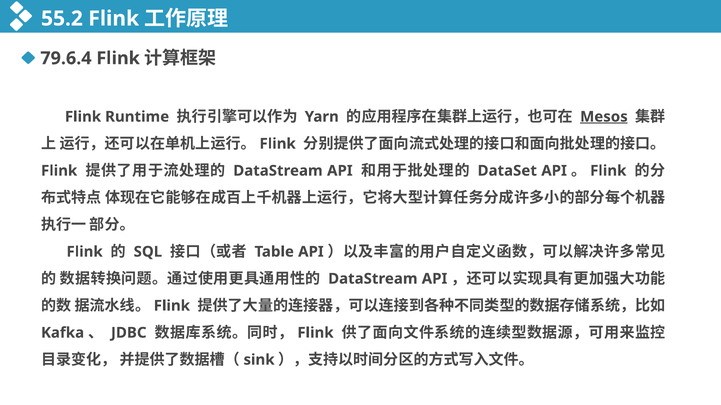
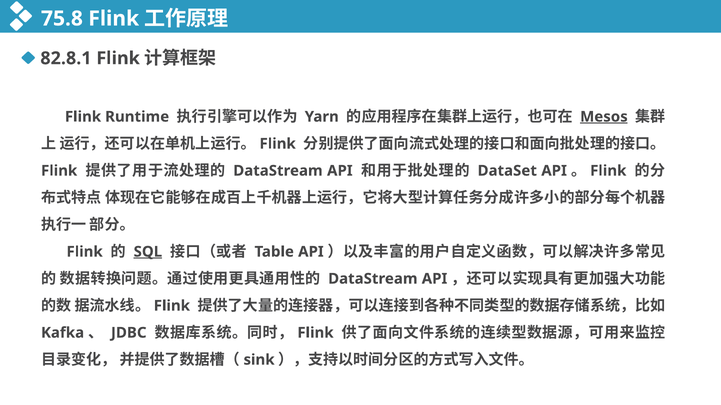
55.2: 55.2 -> 75.8 (62, 19)
79.6.4: 79.6.4 -> 82.8.1 (66, 58)
SQL underline: none -> present (148, 252)
